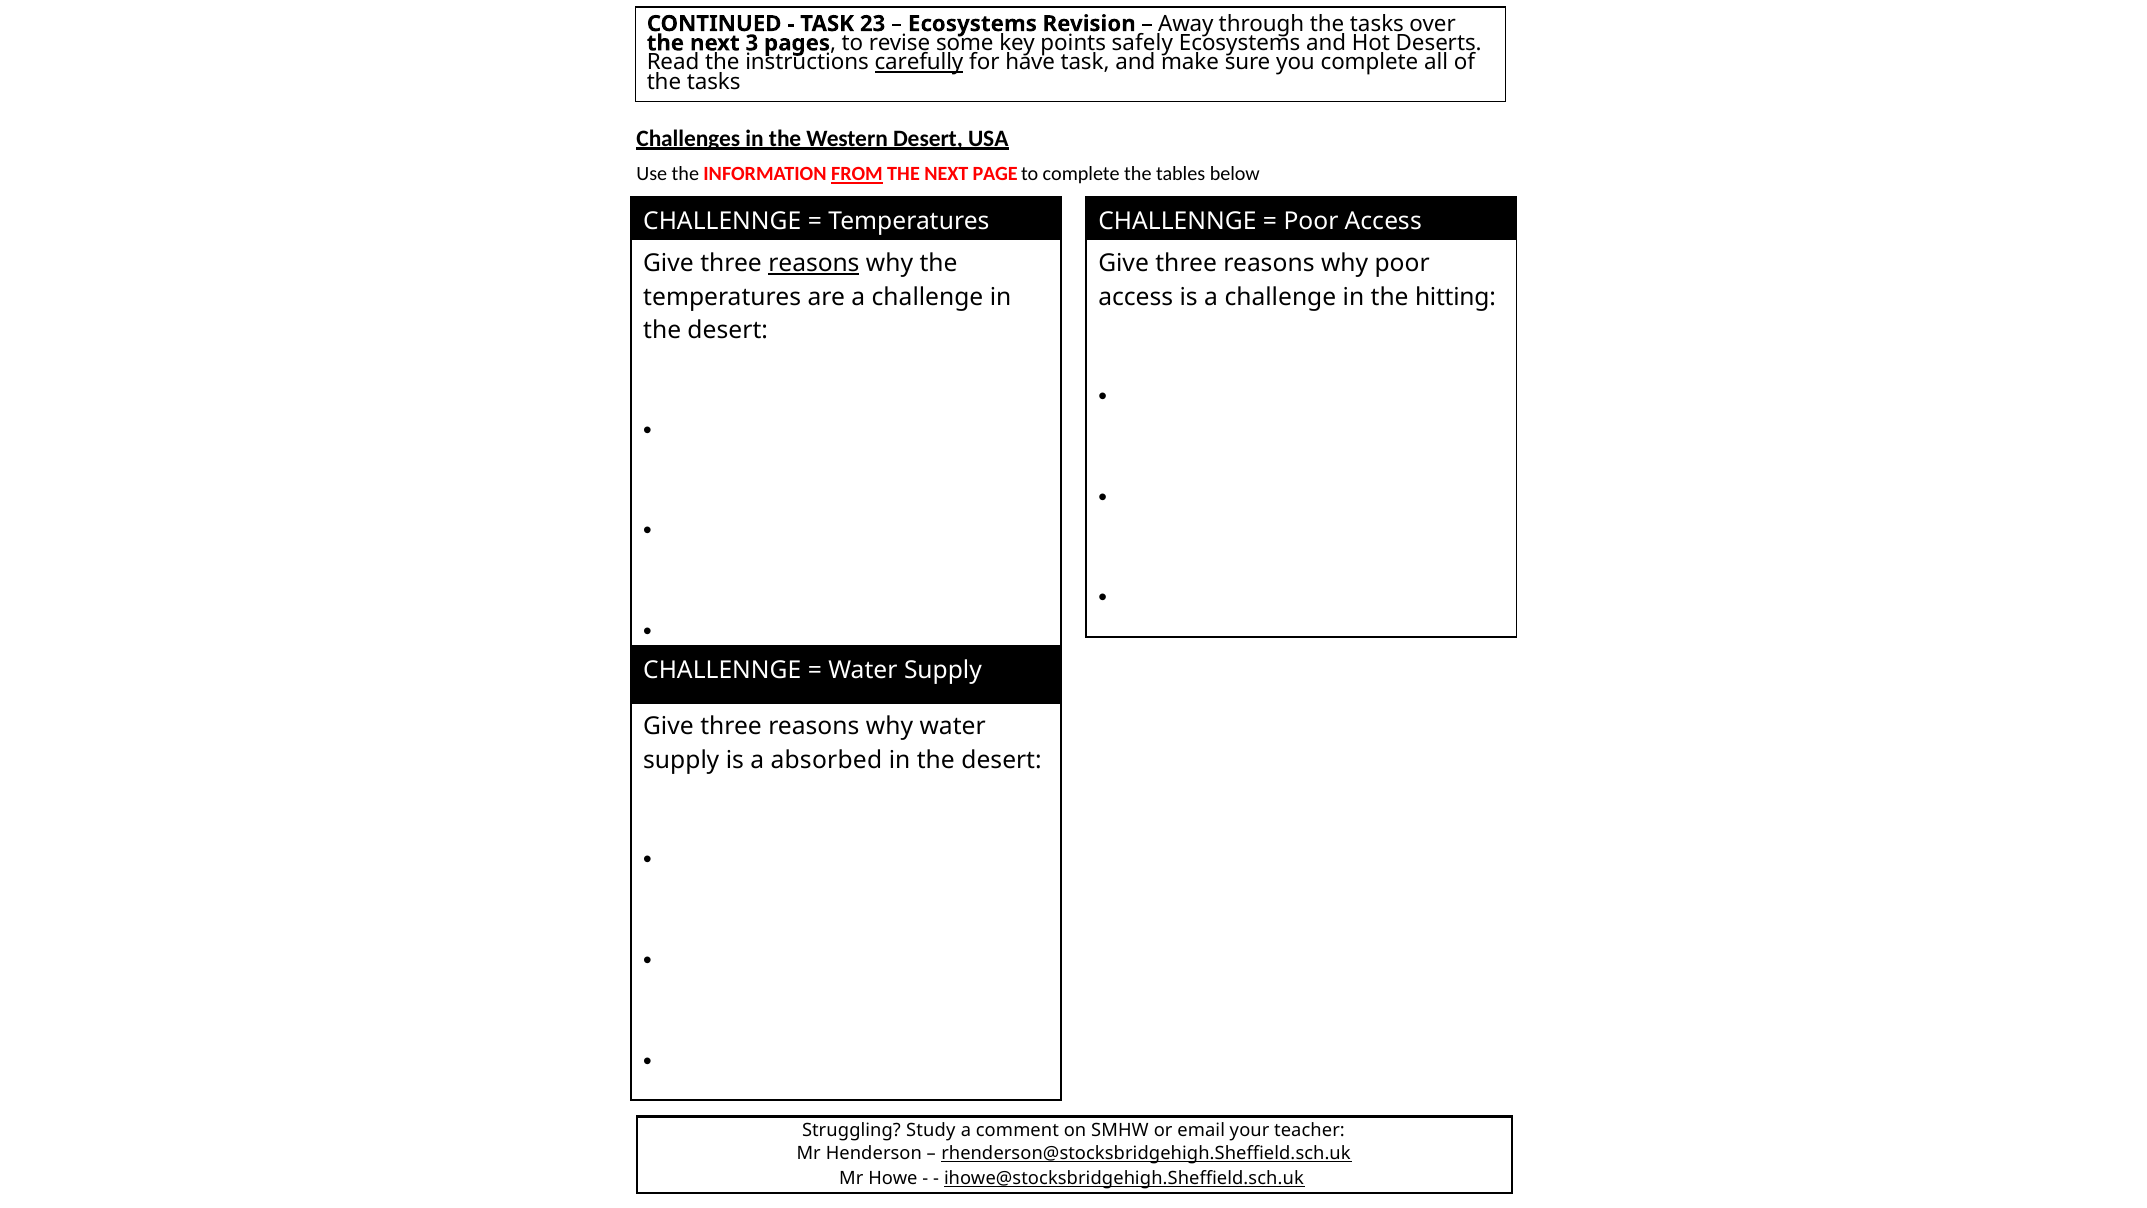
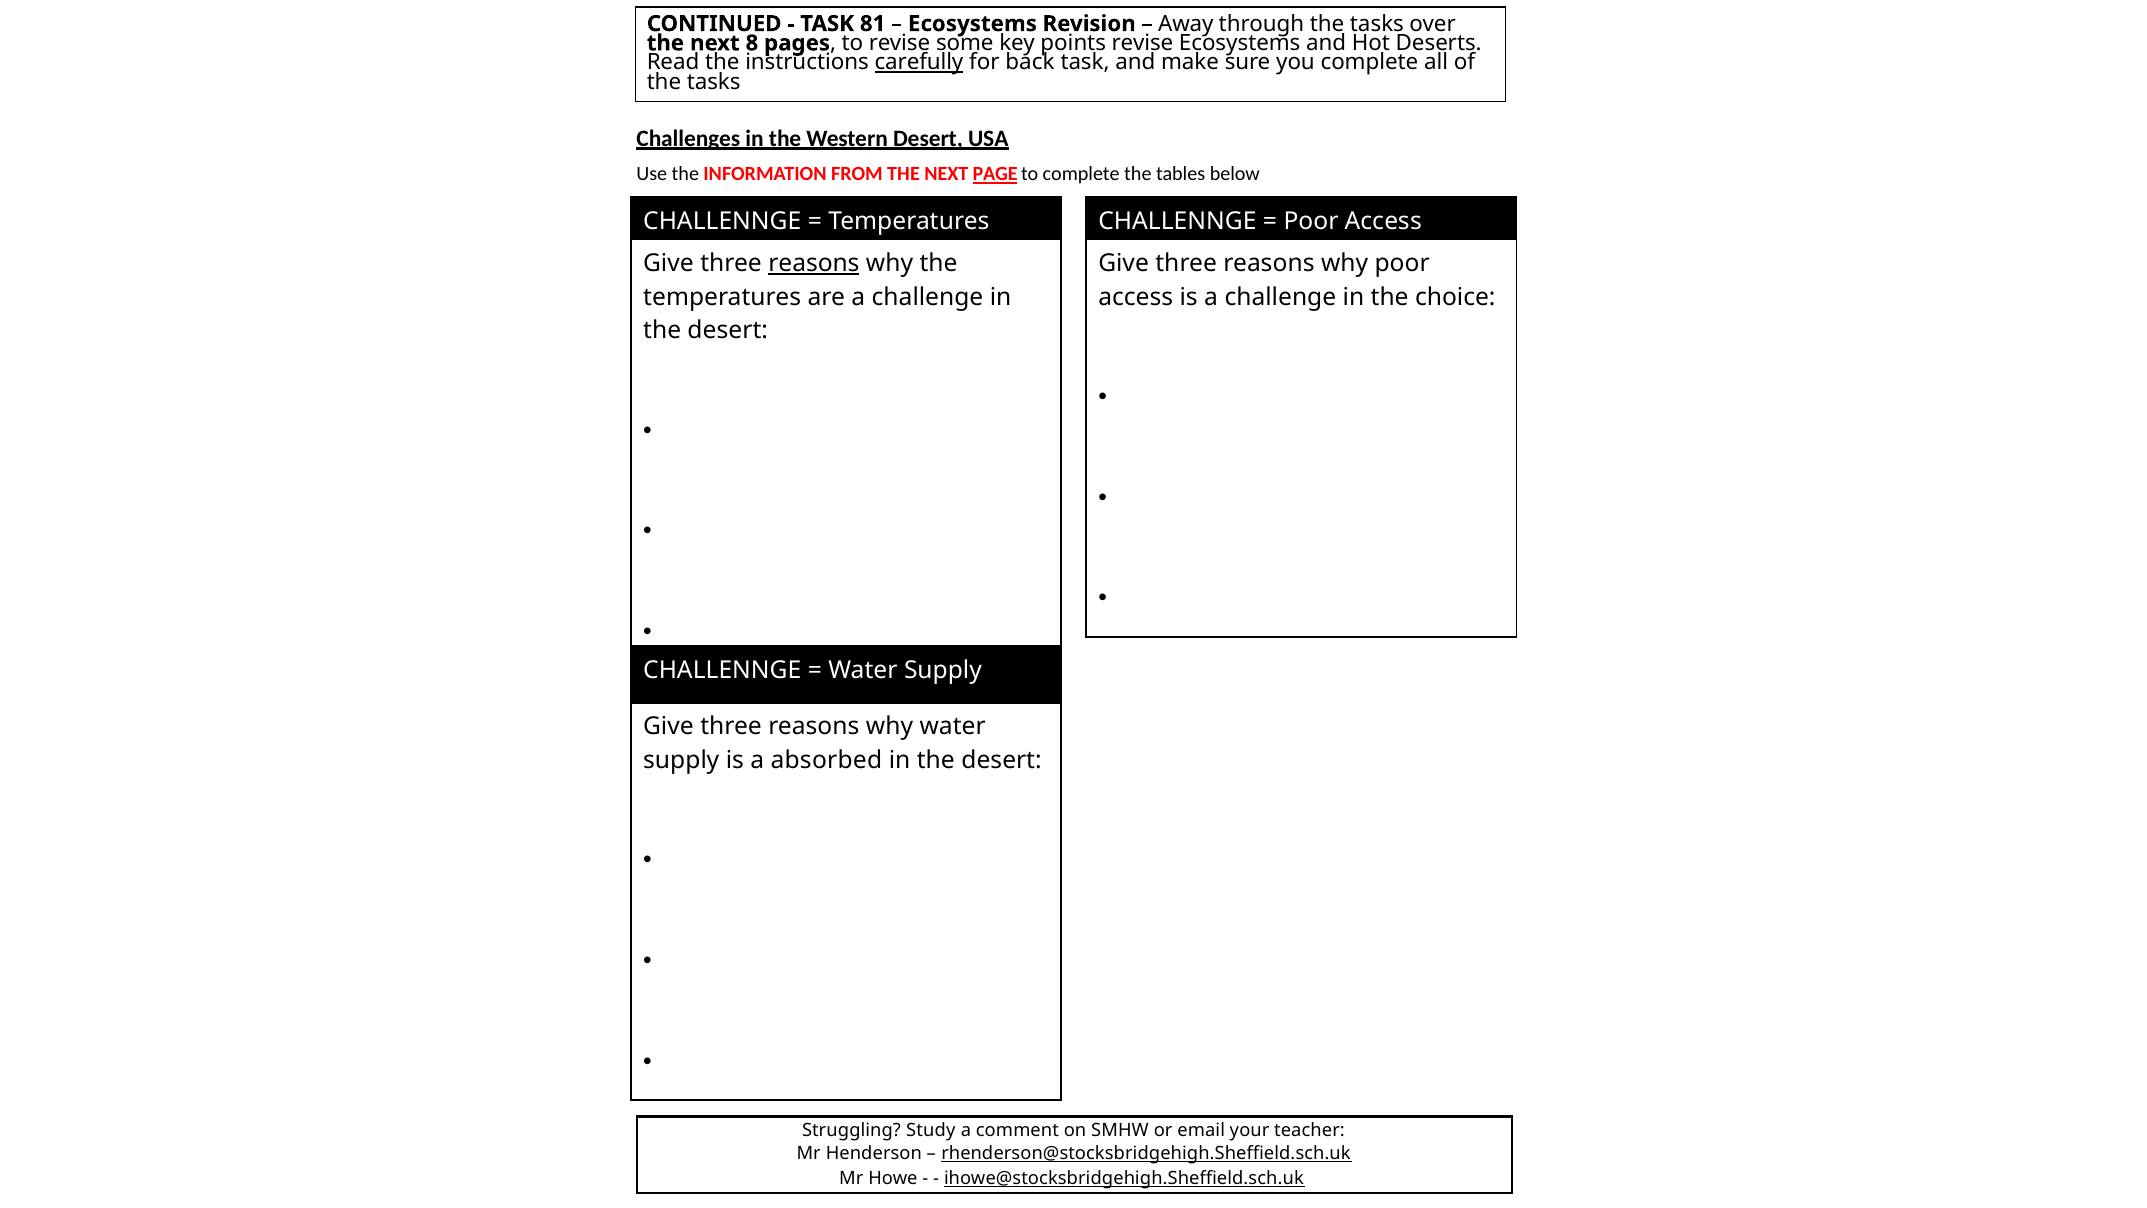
23: 23 -> 81 (873, 24)
3: 3 -> 8 (752, 43)
points safely: safely -> revise (1142, 43)
have: have -> back (1030, 62)
FROM underline: present -> none (857, 174)
PAGE underline: none -> present (995, 174)
hitting: hitting -> choice (1455, 297)
